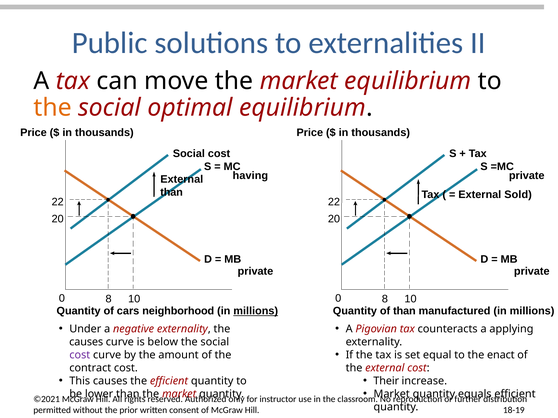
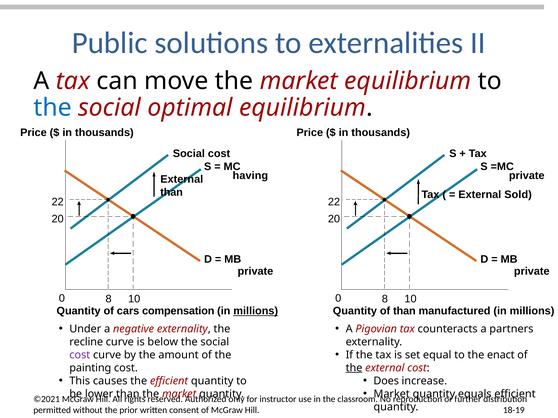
the colour: orange -> blue (53, 108)
neighborhood: neighborhood -> compensation (178, 311)
applying: applying -> partners (511, 329)
causes: causes -> recline (86, 342)
the underline: none -> present (354, 368)
contract: contract -> painting (90, 368)
Their: Their -> Does (386, 381)
